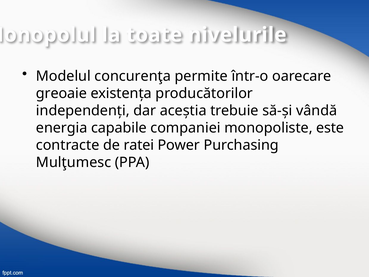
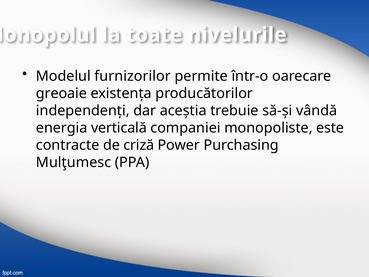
concurenţa: concurenţa -> furnizorilor (133, 76)
capabile: capabile -> verticală (119, 128)
ratei: ratei -> criză (139, 145)
